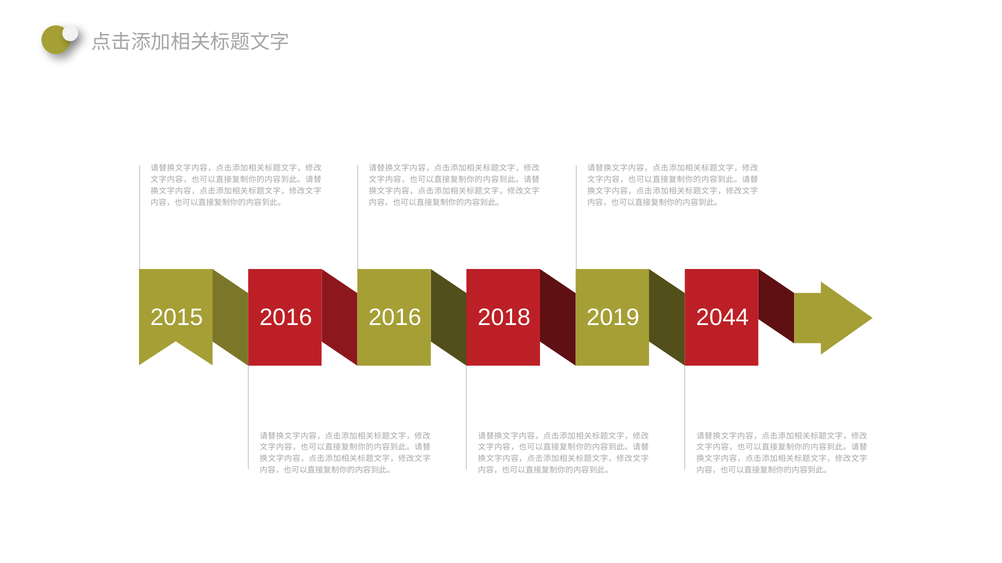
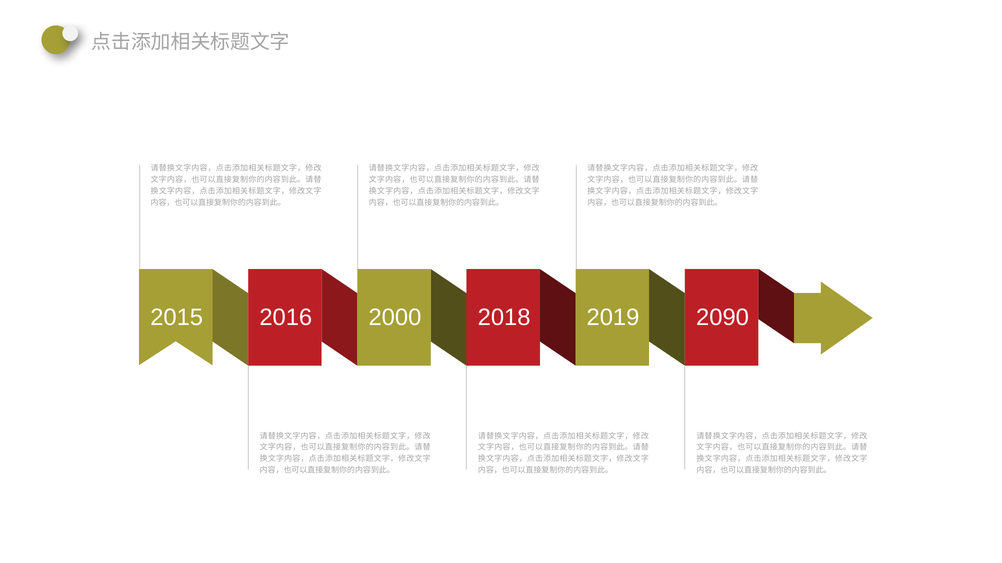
2016 2016: 2016 -> 2000 (395, 318)
2044: 2044 -> 2090 (723, 318)
